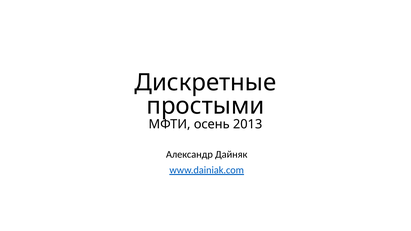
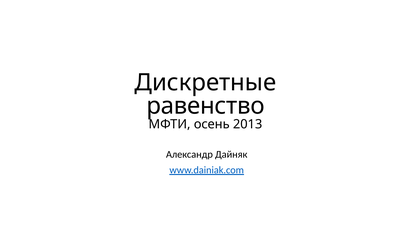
простыми: простыми -> равенство (206, 106)
